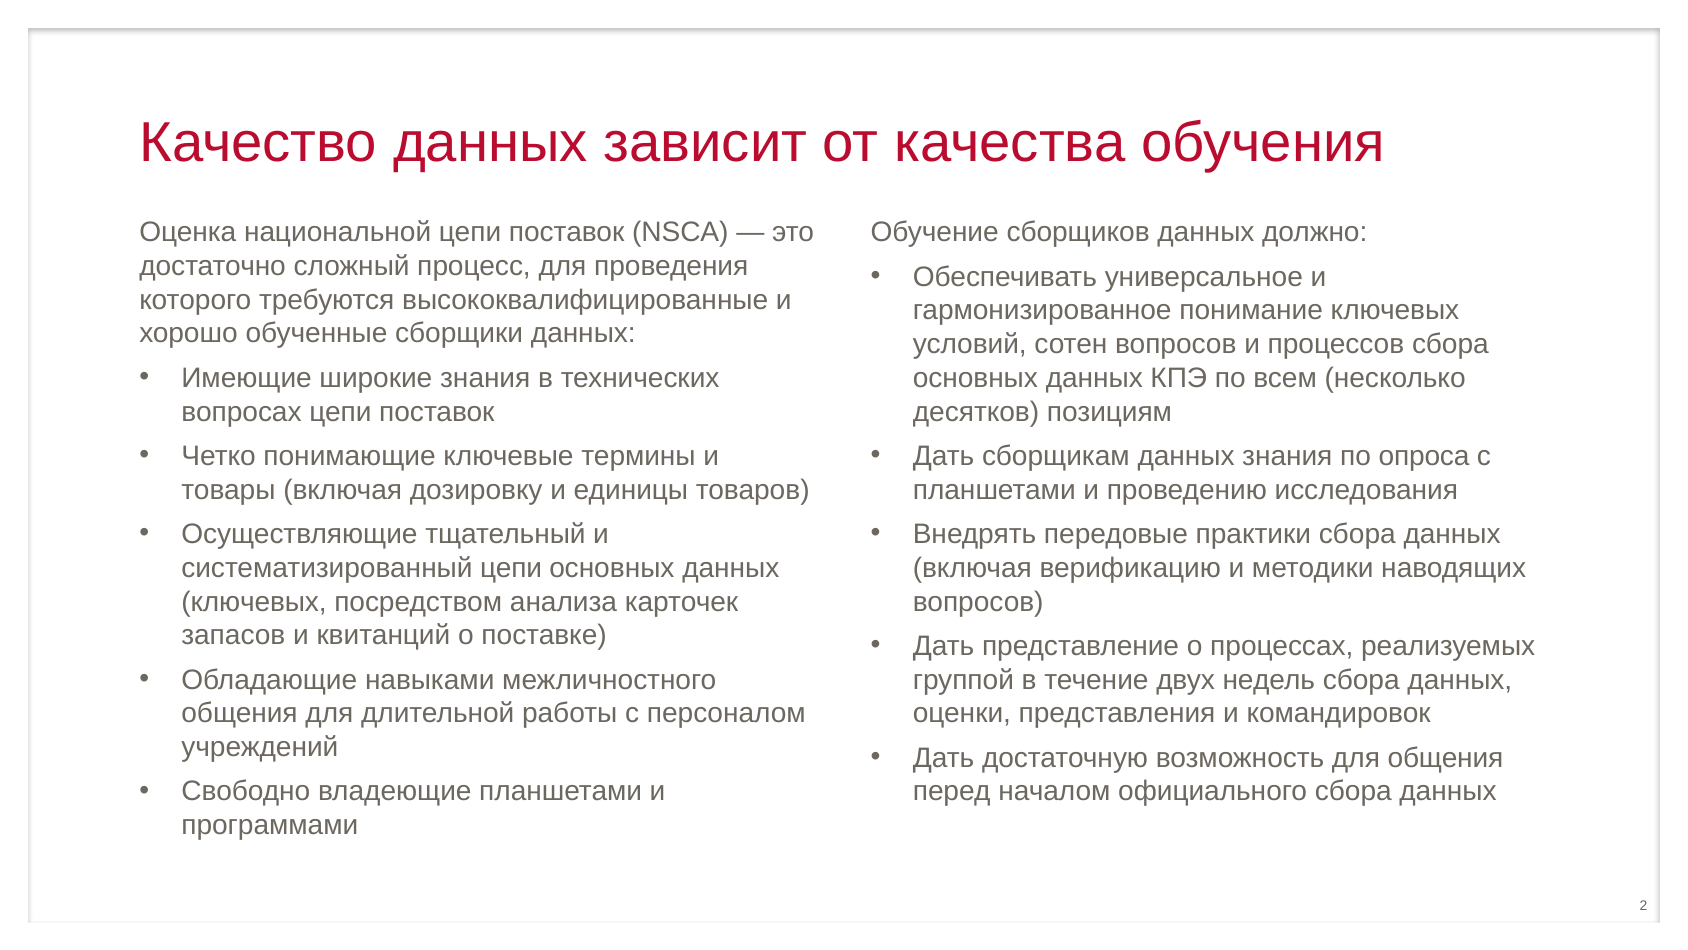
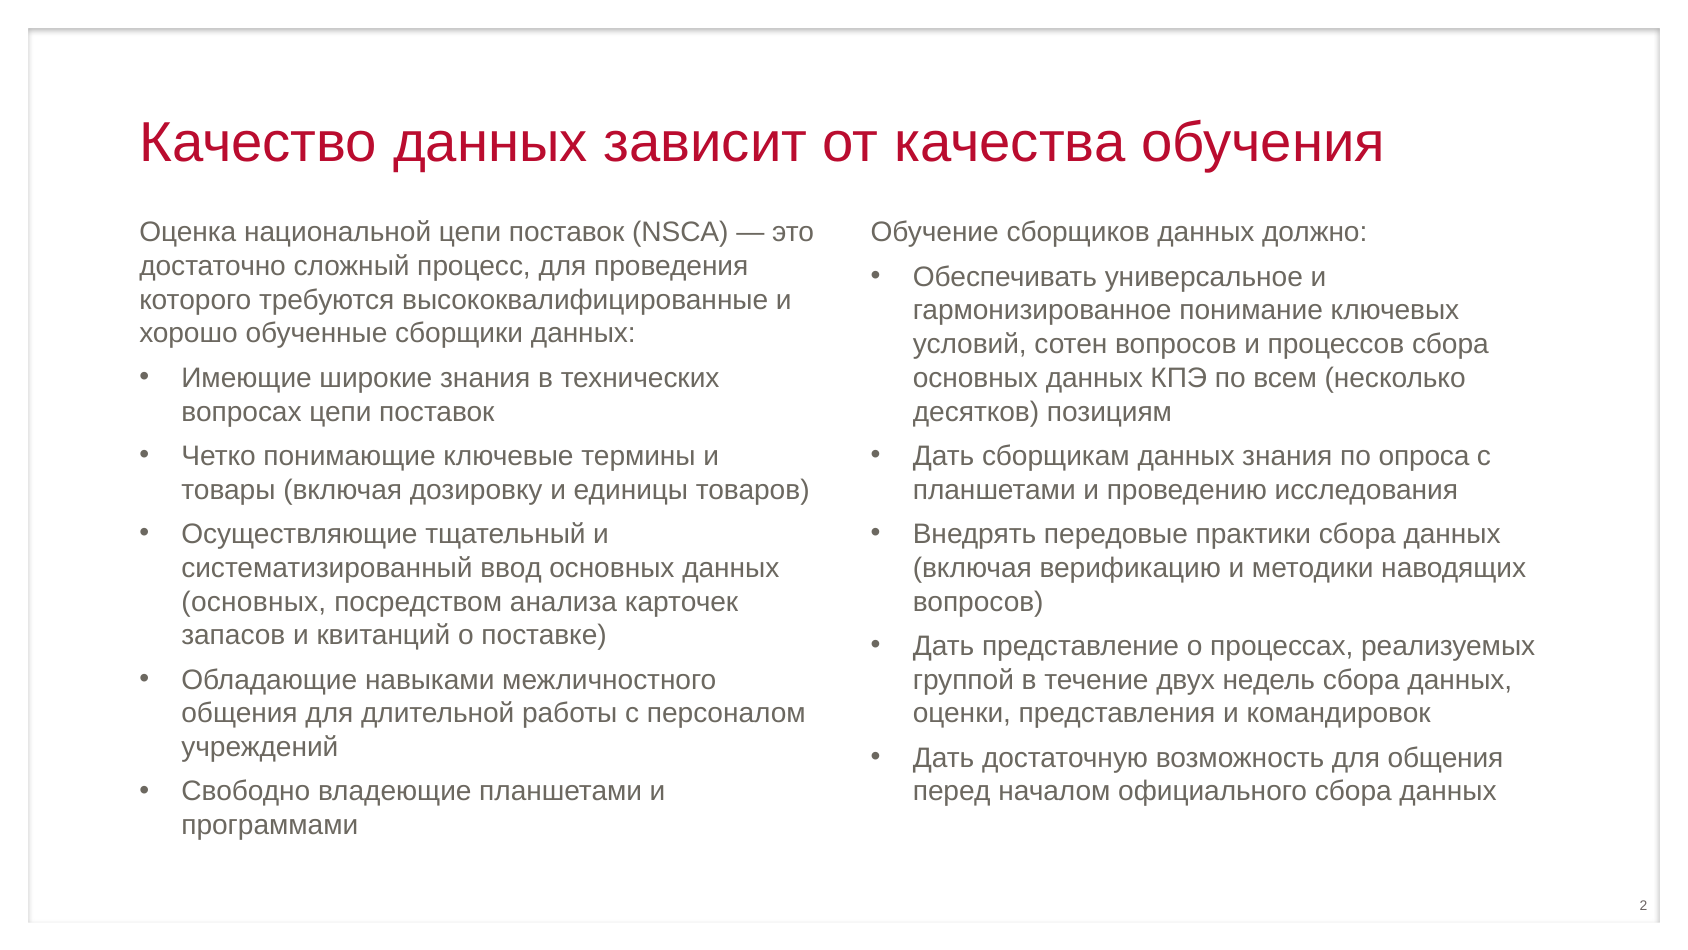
систематизированный цепи: цепи -> ввод (511, 568)
ключевых: ключевых -> основных (254, 601)
